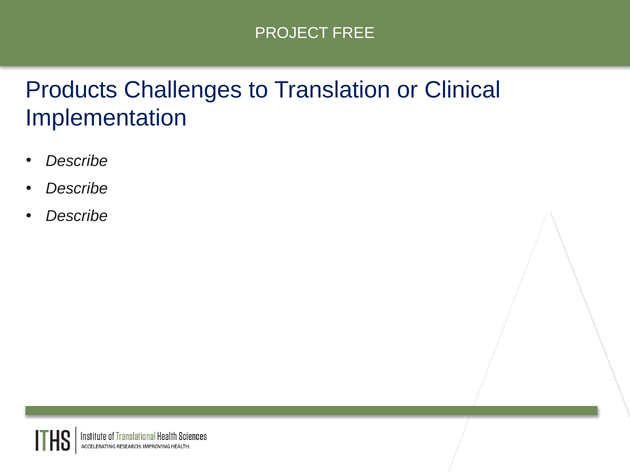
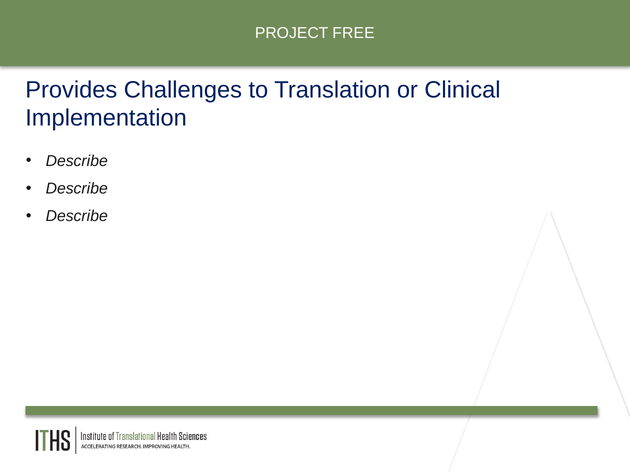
Products: Products -> Provides (71, 90)
